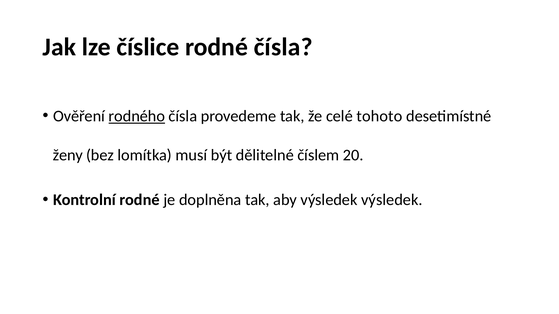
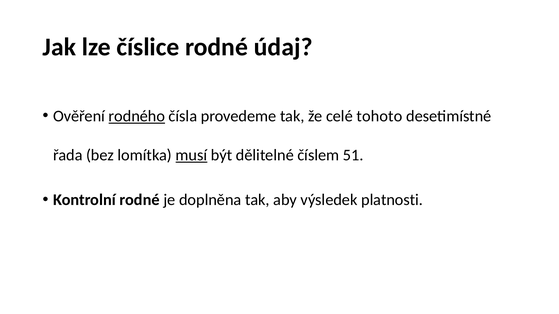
rodné čísla: čísla -> údaj (283, 47)
ženy: ženy -> řada (68, 155)
musí underline: none -> present (191, 155)
20: 20 -> 51 (353, 155)
výsledek výsledek: výsledek -> platnosti (392, 200)
